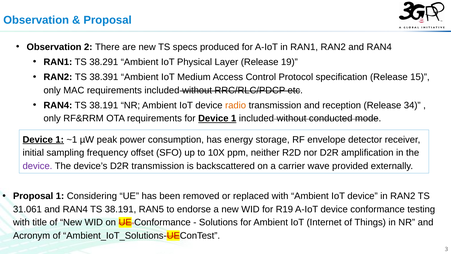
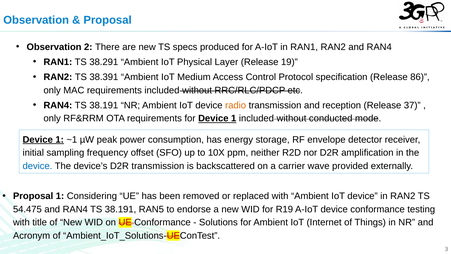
15: 15 -> 86 (420, 77)
34: 34 -> 37 (412, 105)
device colour: purple -> blue (37, 166)
31.061: 31.061 -> 54.475 (27, 209)
